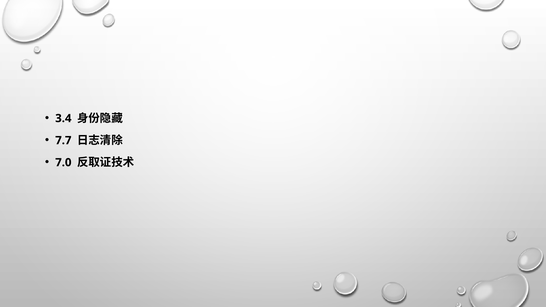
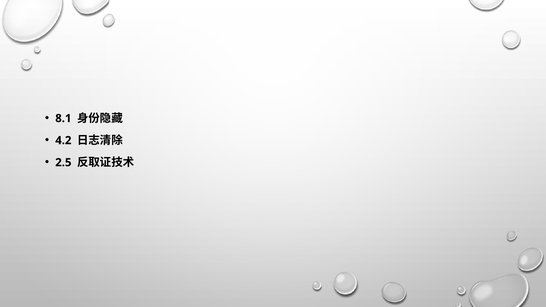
3.4: 3.4 -> 8.1 (63, 118)
7.7: 7.7 -> 4.2 (63, 140)
7.0: 7.0 -> 2.5 (63, 163)
